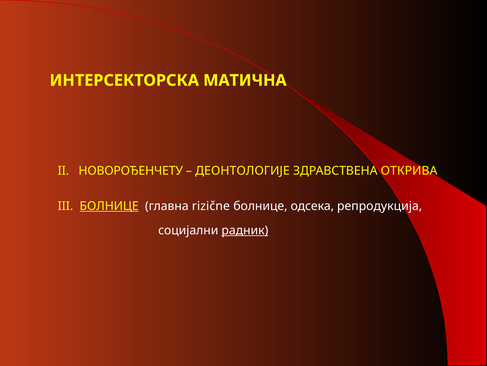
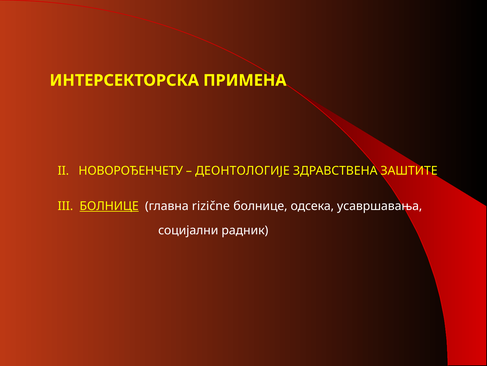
МАТИЧНА: МАТИЧНА -> ПРИМЕНА (245, 80)
ОТКРИВА: ОТКРИВА -> ЗАШТИТЕ (409, 170)
репродукција: репродукција -> усавршавања (380, 206)
рaдник underline: present -> none (245, 230)
